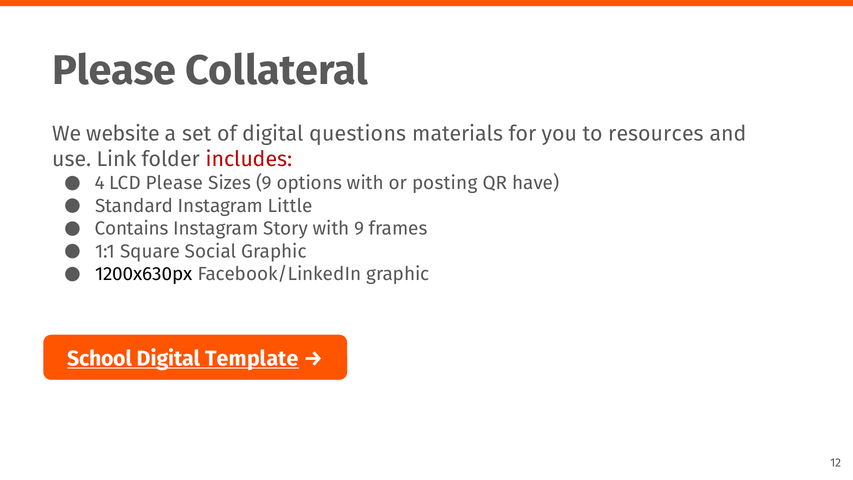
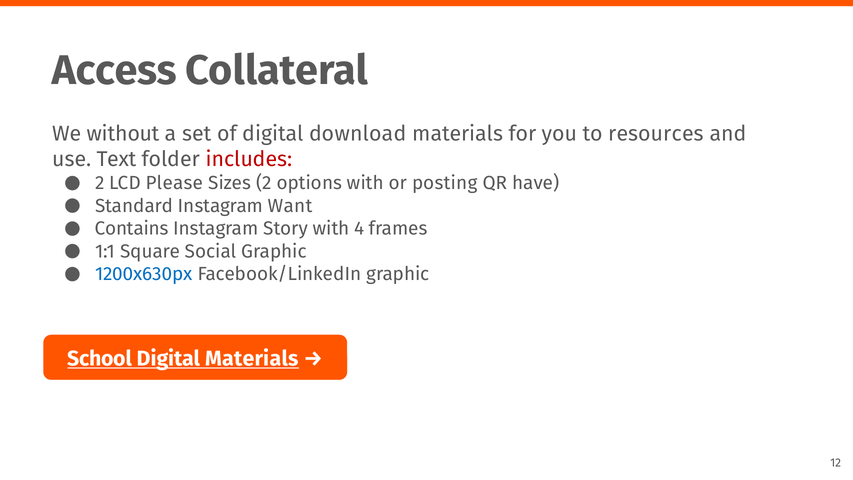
Please: Please -> Access (114, 71)
website: website -> without (123, 134)
questions: questions -> download (358, 134)
Link: Link -> Text (117, 159)
4: 4 -> 2 (100, 183)
Sizes 9: 9 -> 2 (264, 183)
Little: Little -> Want (290, 206)
with 9: 9 -> 4 (359, 229)
1200x630px colour: black -> blue (144, 274)
Digital Template: Template -> Materials (252, 359)
